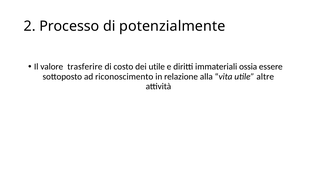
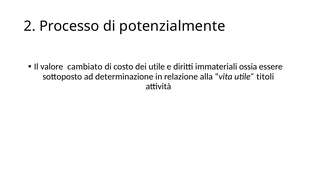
trasferire: trasferire -> cambiato (85, 67)
riconoscimento: riconoscimento -> determinazione (124, 77)
altre: altre -> titoli (265, 77)
